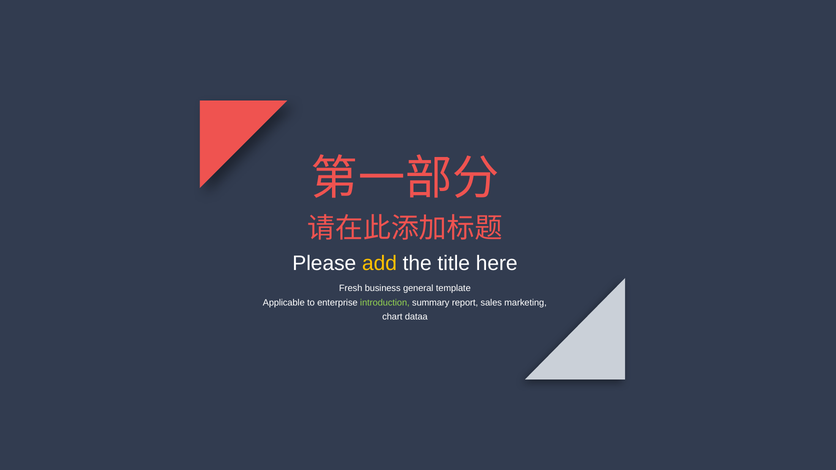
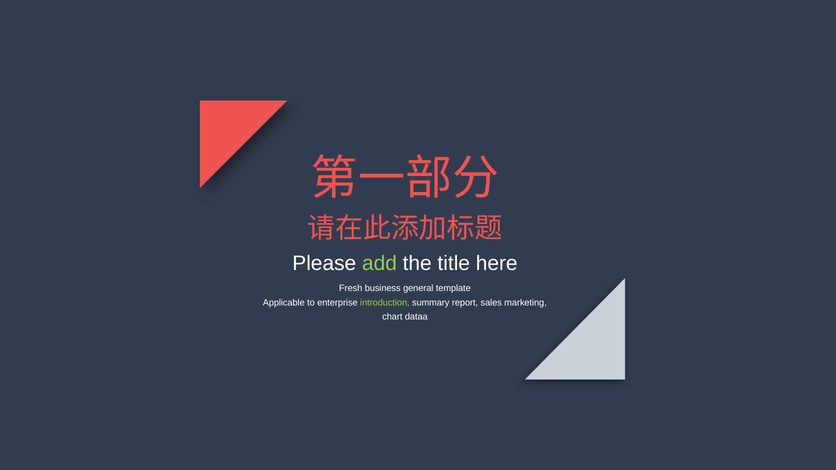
add colour: yellow -> light green (379, 264)
